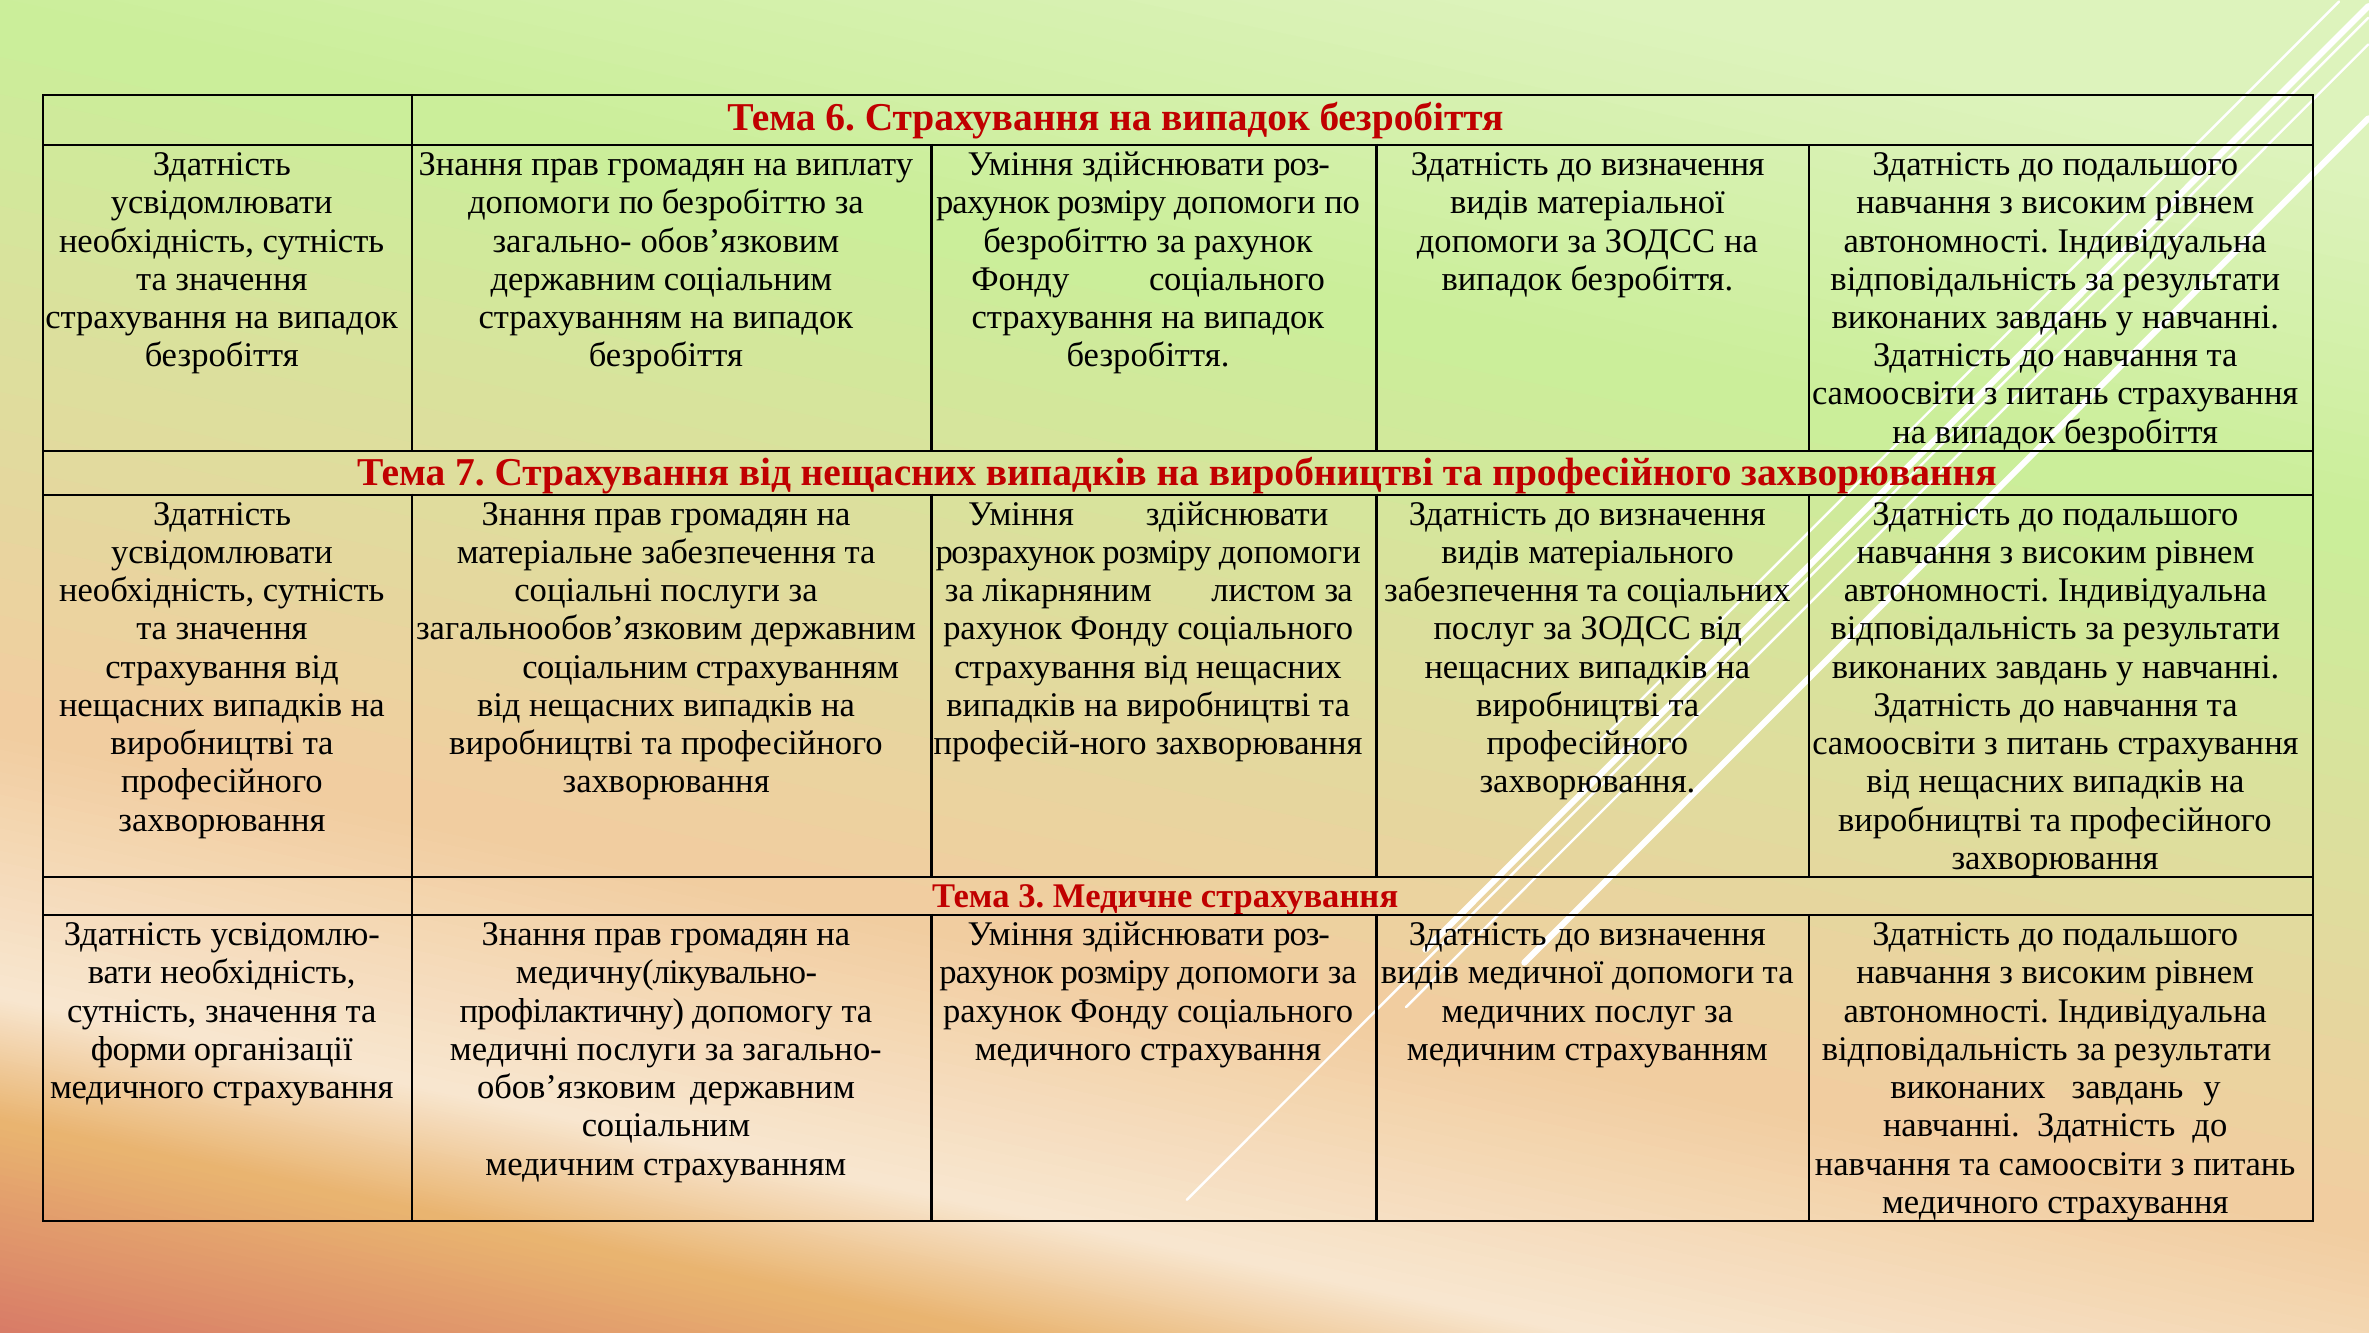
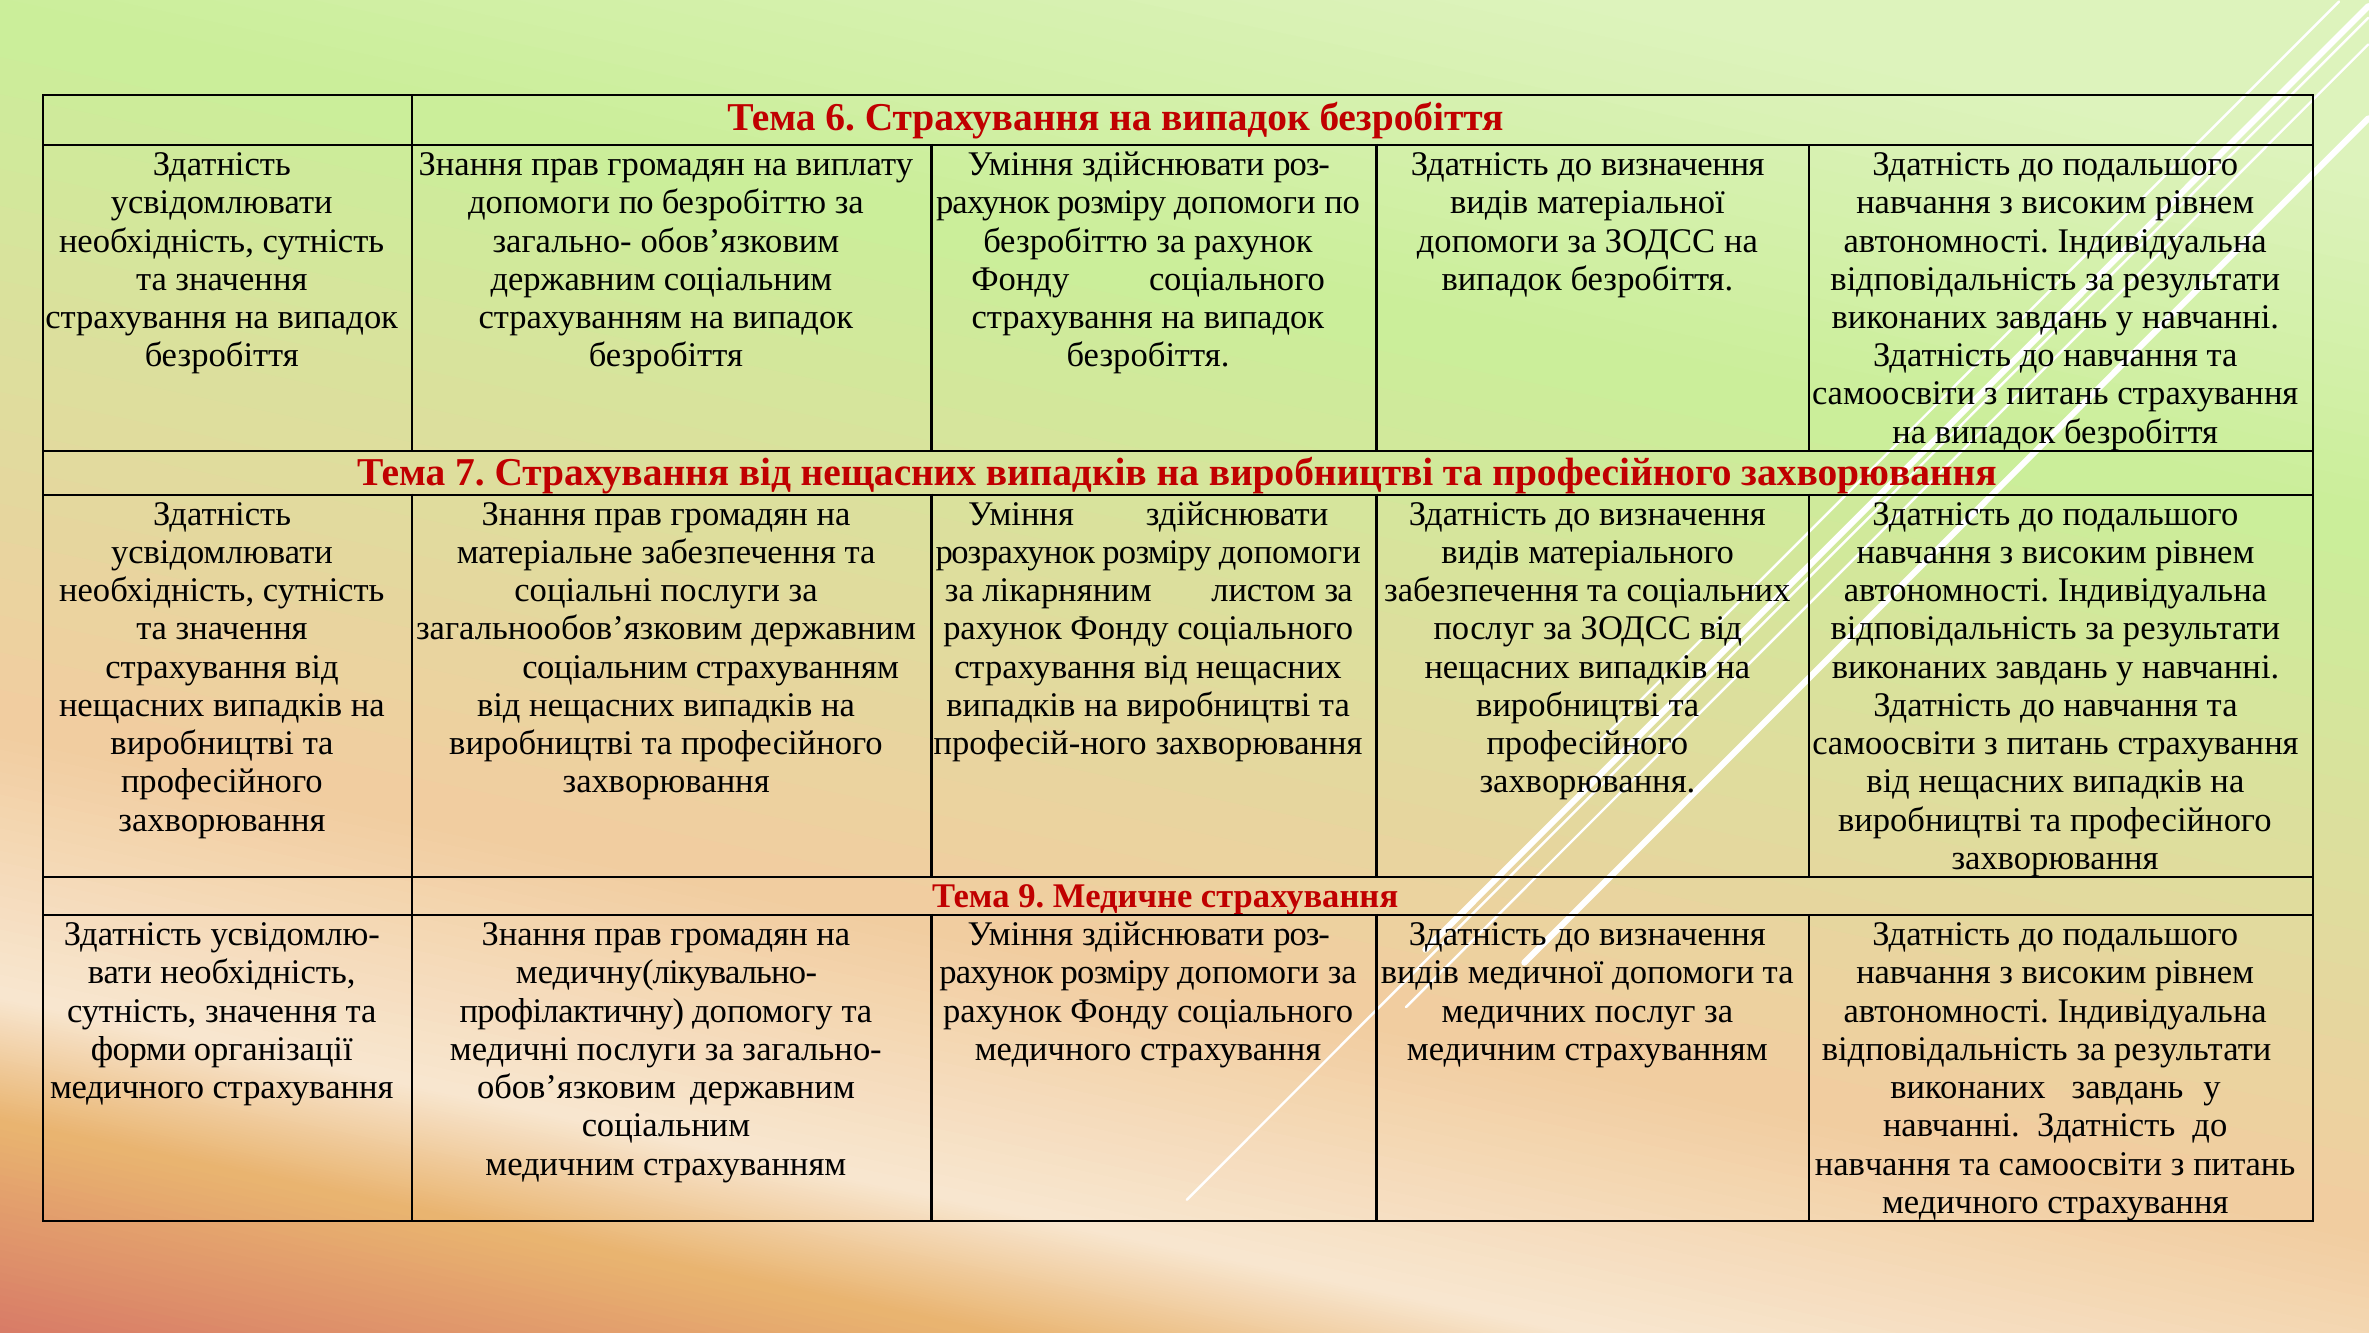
3: 3 -> 9 (1031, 896)
